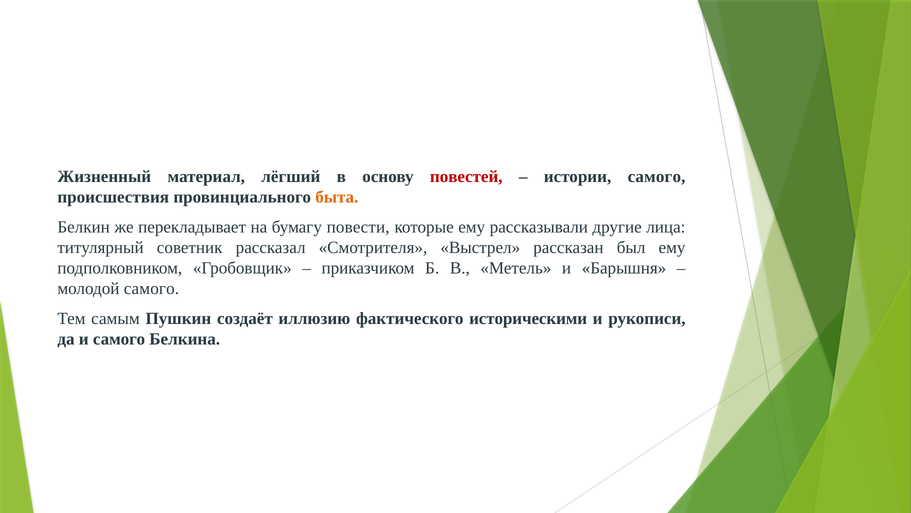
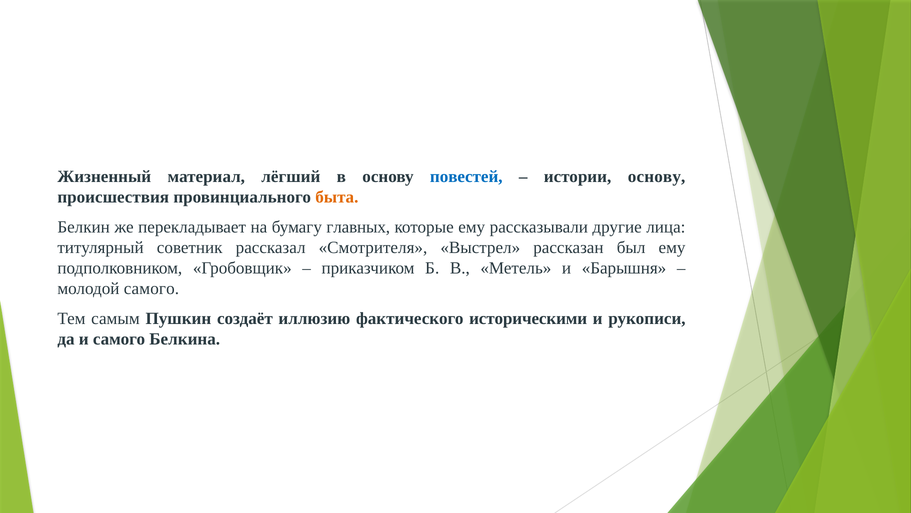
повестей colour: red -> blue (466, 176)
истории самого: самого -> основу (657, 176)
повести: повести -> главных (358, 227)
